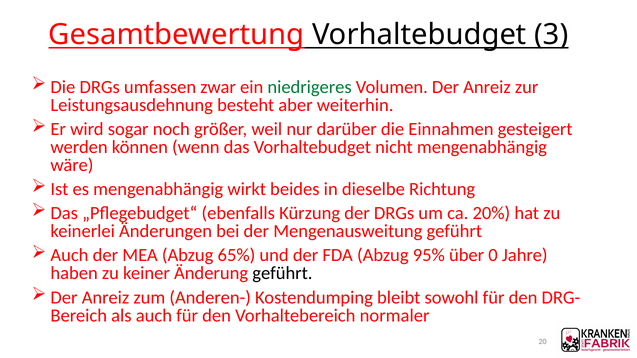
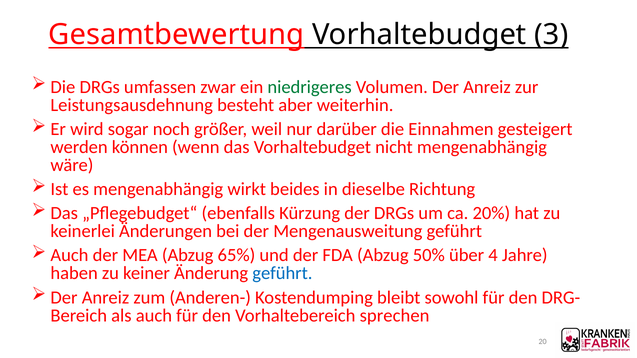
95%: 95% -> 50% (429, 256)
0: 0 -> 4 (493, 256)
geführt colour: black -> blue (282, 274)
normaler: normaler -> sprechen (395, 316)
